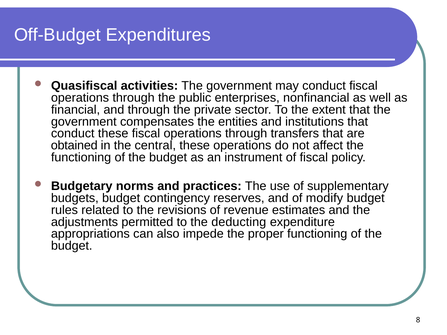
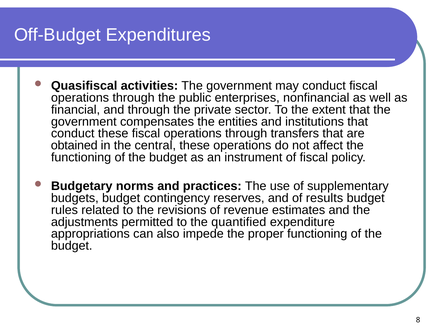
modify: modify -> results (325, 198)
deducting: deducting -> quantified (239, 222)
